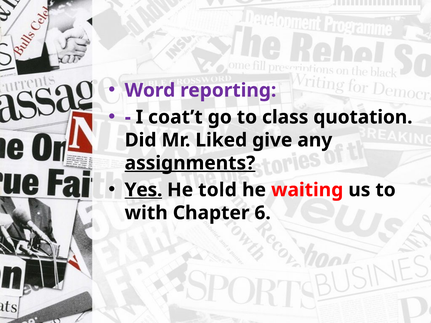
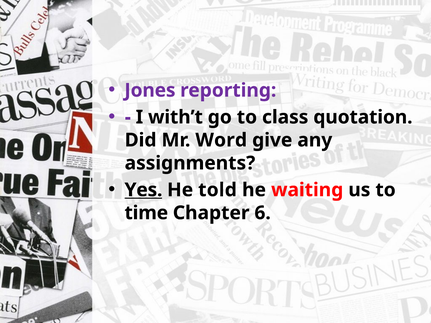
Word: Word -> Jones (150, 90)
coat’t: coat’t -> with’t (175, 117)
Liked: Liked -> Word (221, 140)
assignments underline: present -> none (190, 163)
with: with -> time (146, 213)
